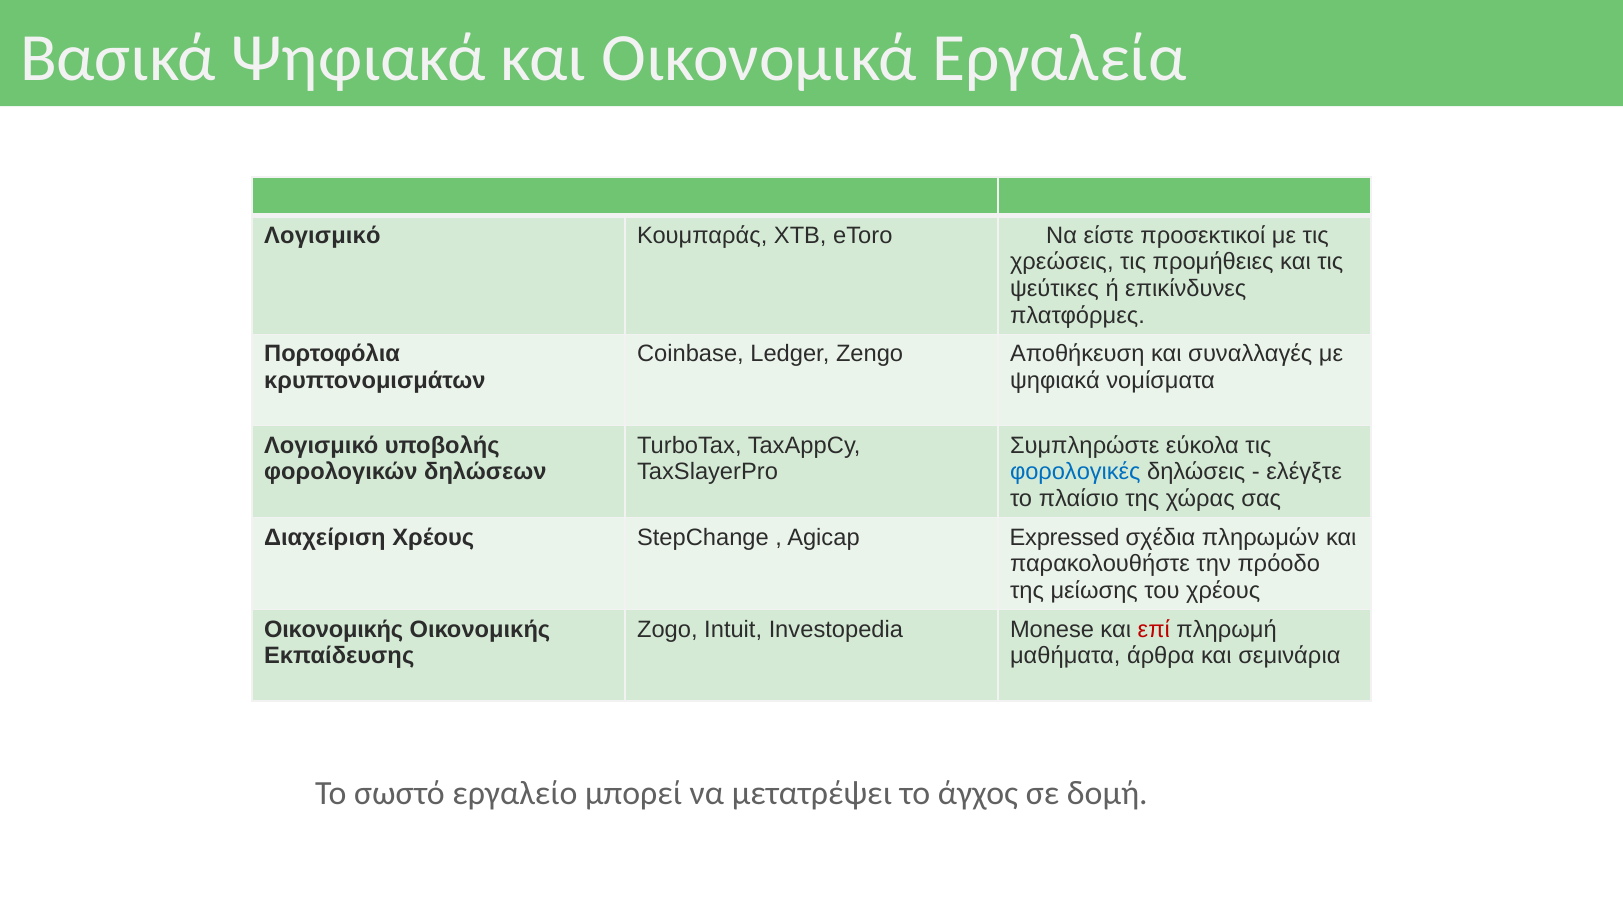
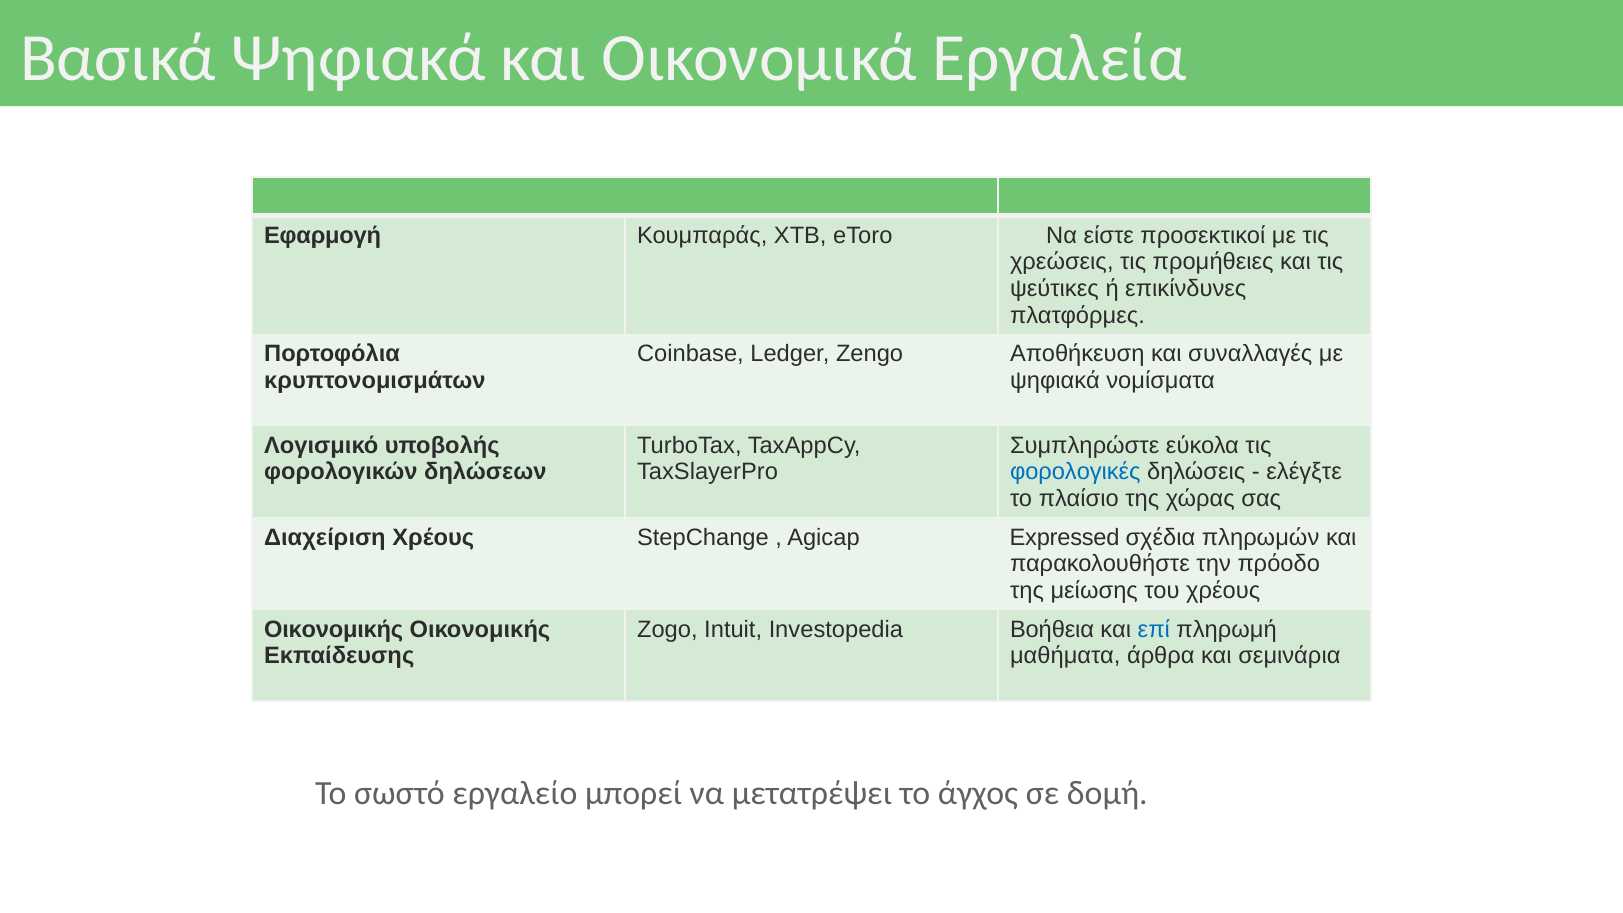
Λογισμικό: Λογισμικό -> Εφαρμογή (323, 235)
Monese: Monese -> Βοήθεια (1052, 629)
επί colour: red -> blue (1154, 629)
